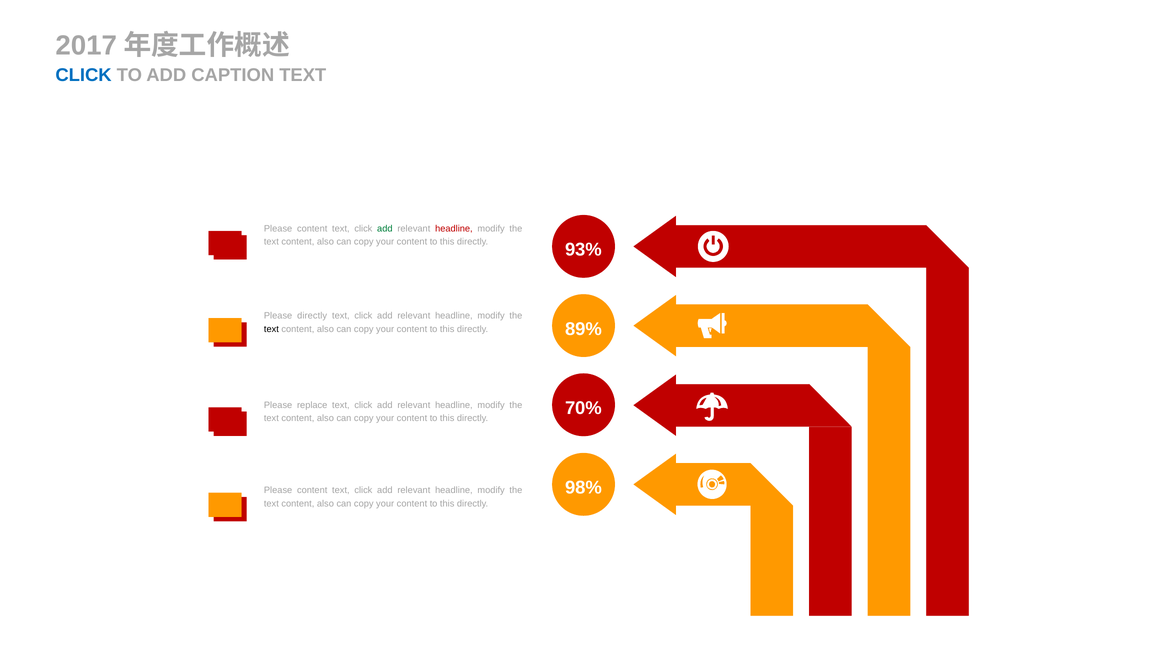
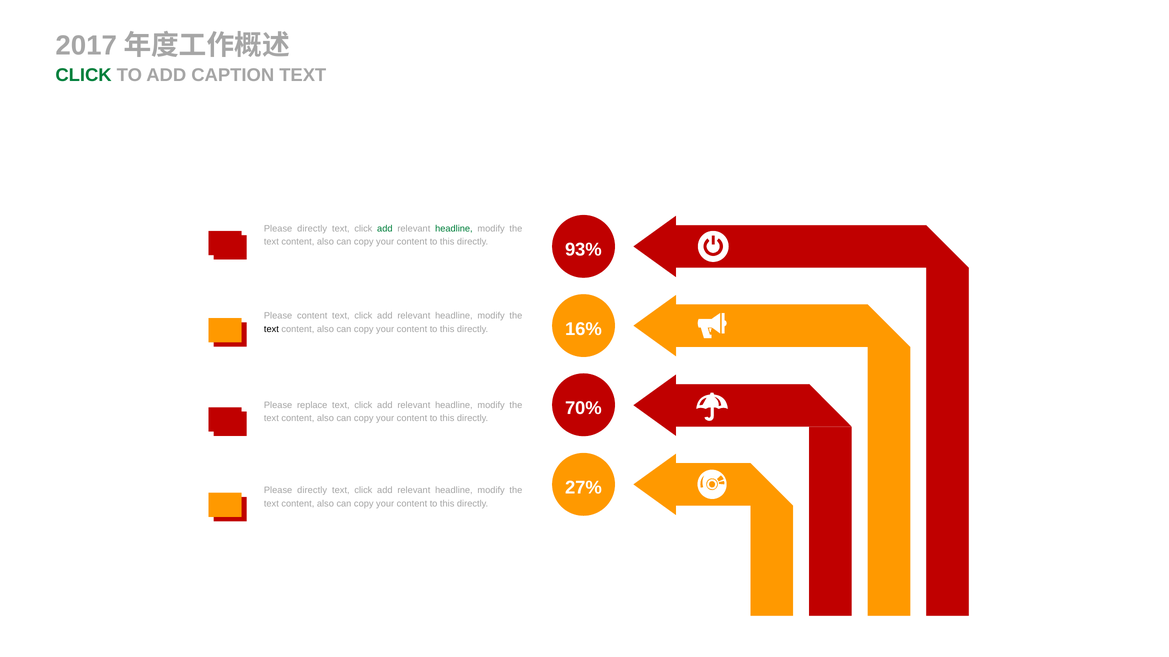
CLICK colour: blue -> green (84, 75)
content: content -> directly (312, 229)
headline colour: red -> green (454, 229)
Please directly: directly -> content (312, 316)
89%: 89% -> 16% (583, 329)
98%: 98% -> 27% (583, 488)
content: content -> directly (312, 491)
